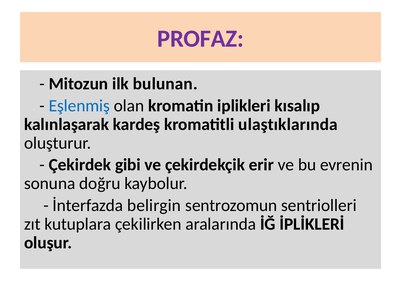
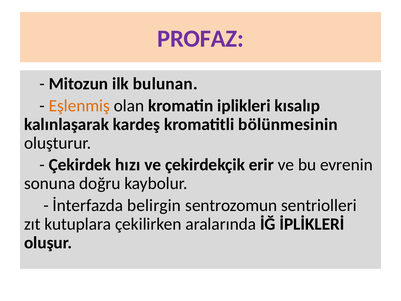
Eşlenmiş colour: blue -> orange (79, 106)
ulaştıklarında: ulaştıklarında -> bölünmesinin (288, 124)
gibi: gibi -> hızı (128, 165)
